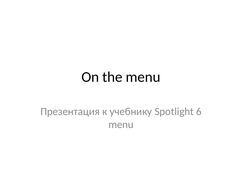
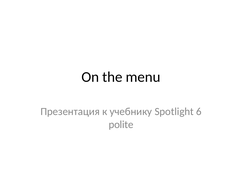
menu: menu -> polite (121, 124)
